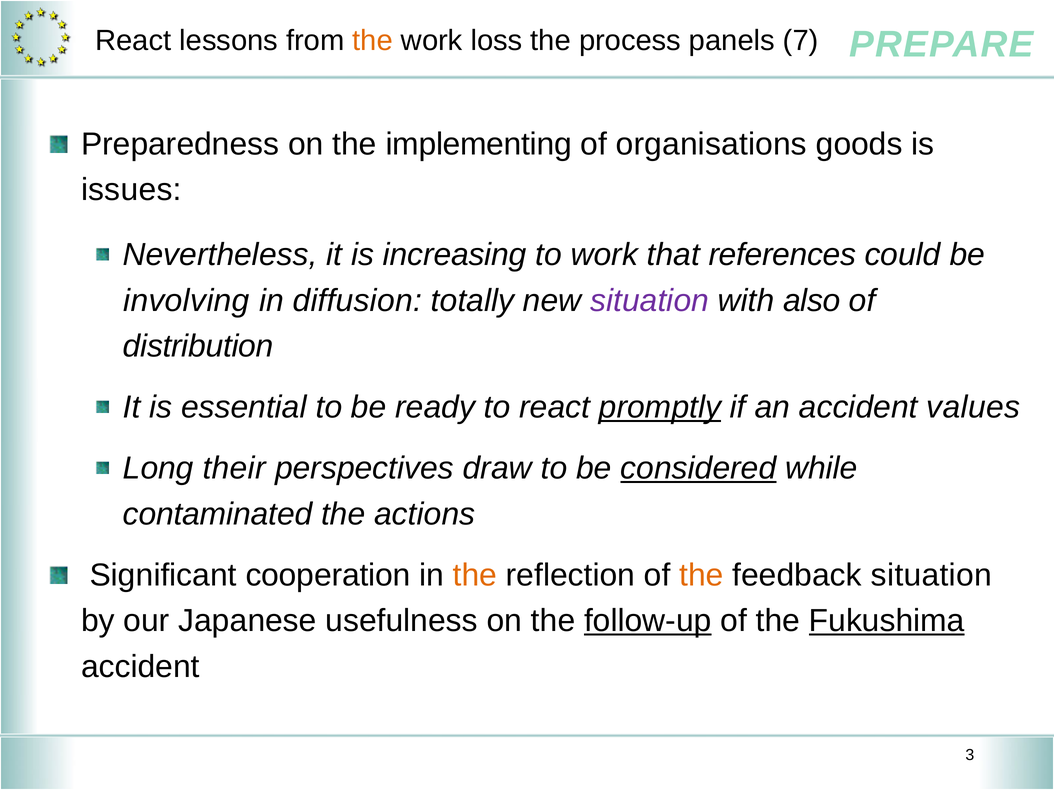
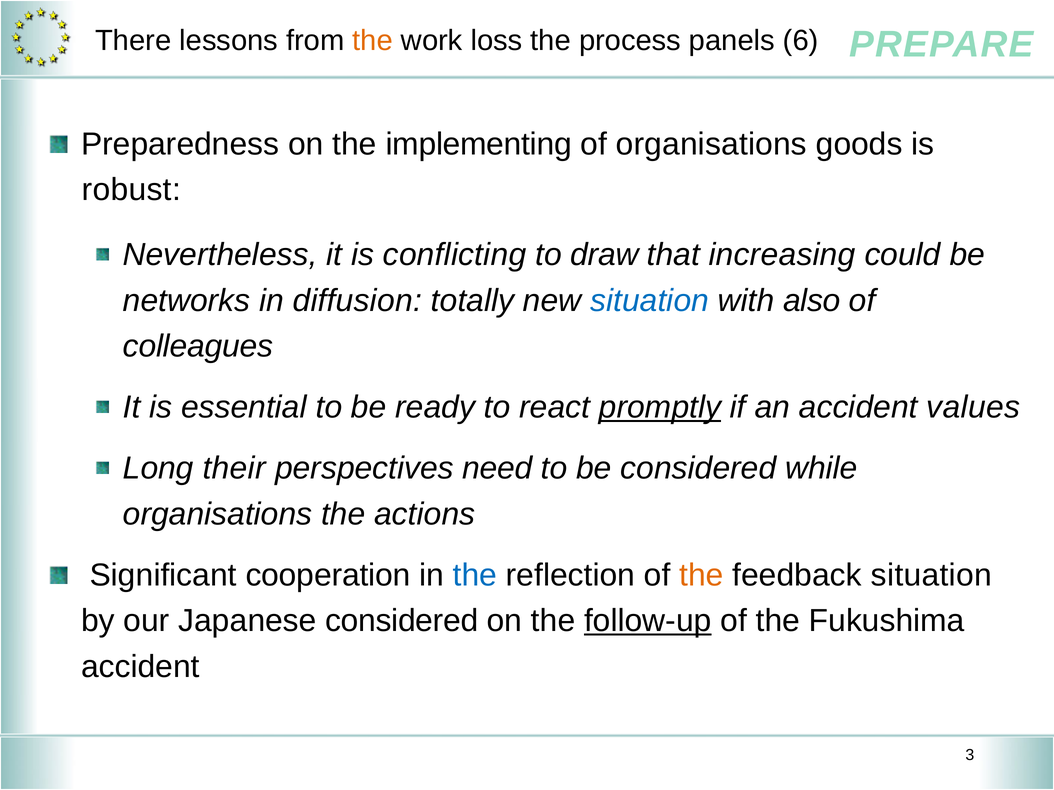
React: React -> There (133, 40)
7: 7 -> 6 (801, 40)
issues: issues -> robust (131, 190)
increasing: increasing -> conflicting (455, 255)
to work: work -> draw (604, 255)
references: references -> increasing (782, 255)
involving: involving -> networks (187, 301)
situation colour: purple -> blue (650, 301)
distribution: distribution -> colleagues (198, 347)
draw: draw -> need (497, 469)
considered underline: present -> none (698, 469)
contaminated: contaminated -> organisations (218, 514)
the colour: orange -> blue (475, 575)
Japanese usefulness: usefulness -> considered (402, 621)
Fukushima underline: present -> none (887, 621)
